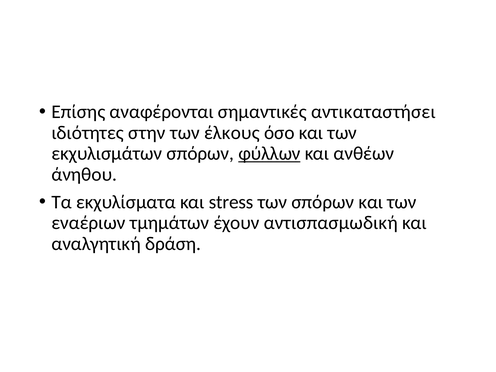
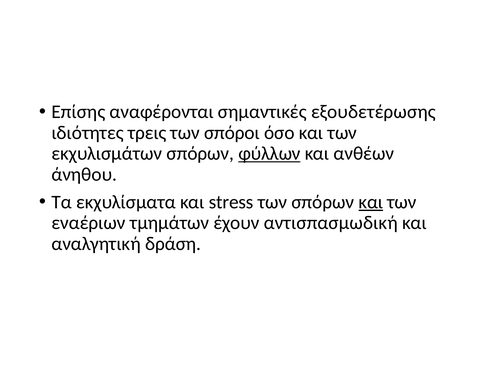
αντικαταστήσει: αντικαταστήσει -> εξουδετέρωσης (373, 112)
στην: στην -> τρεις (147, 133)
έλκους: έλκους -> σπόροι (232, 133)
και underline: none -> present (371, 202)
